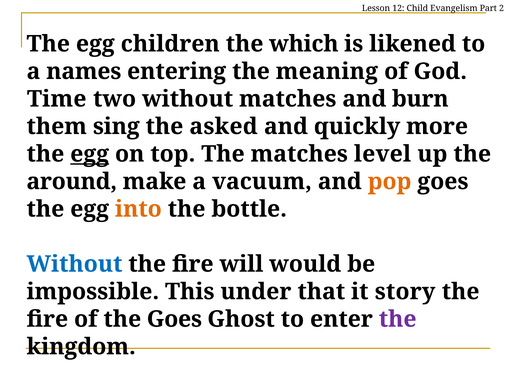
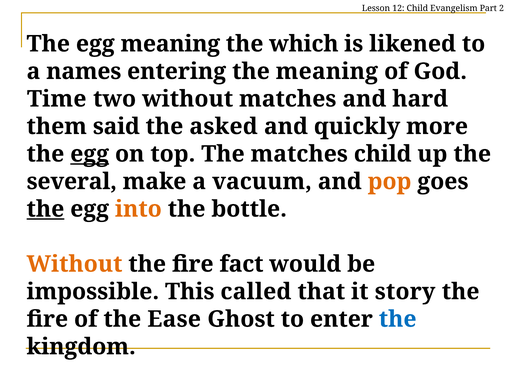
egg children: children -> meaning (170, 44)
burn: burn -> hard (420, 99)
sing: sing -> said (116, 126)
matches level: level -> child (383, 154)
around: around -> several (72, 182)
the underline: none -> present (45, 209)
Without colour: blue -> orange (74, 264)
will: will -> fact (241, 264)
under: under -> called (256, 292)
the Goes: Goes -> Ease (174, 319)
the colour: purple -> blue (398, 319)
